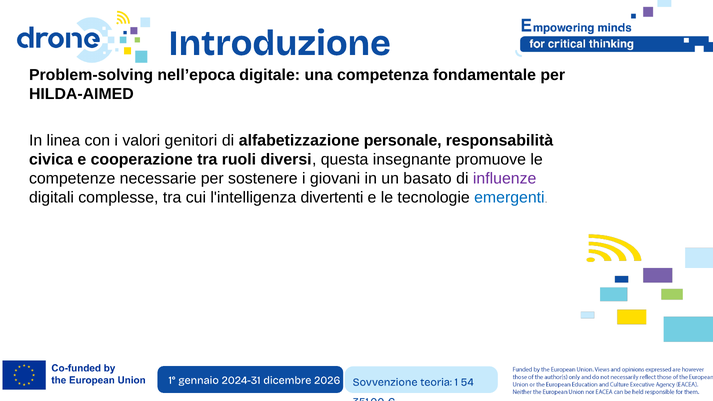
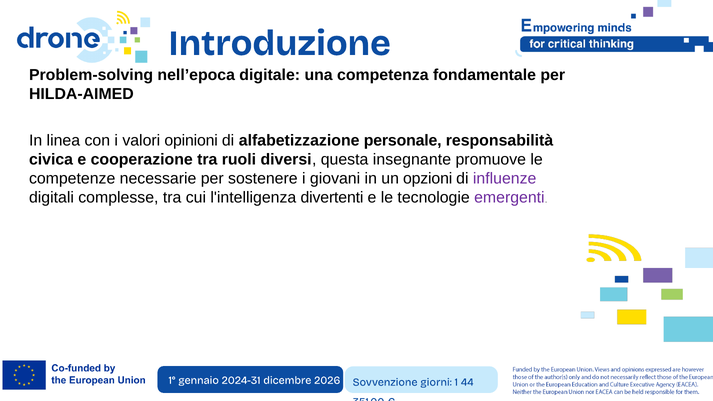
genitori: genitori -> opinioni (191, 140)
basato: basato -> opzioni (428, 178)
emergenti colour: blue -> purple (509, 197)
teoria: teoria -> giorni (436, 382)
54: 54 -> 44 (467, 382)
